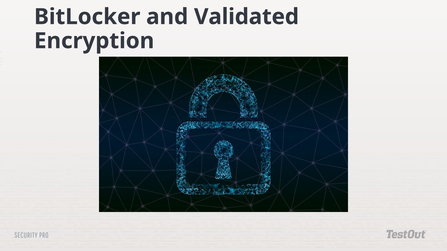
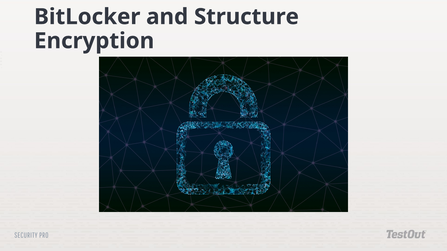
Validated: Validated -> Structure (246, 17)
